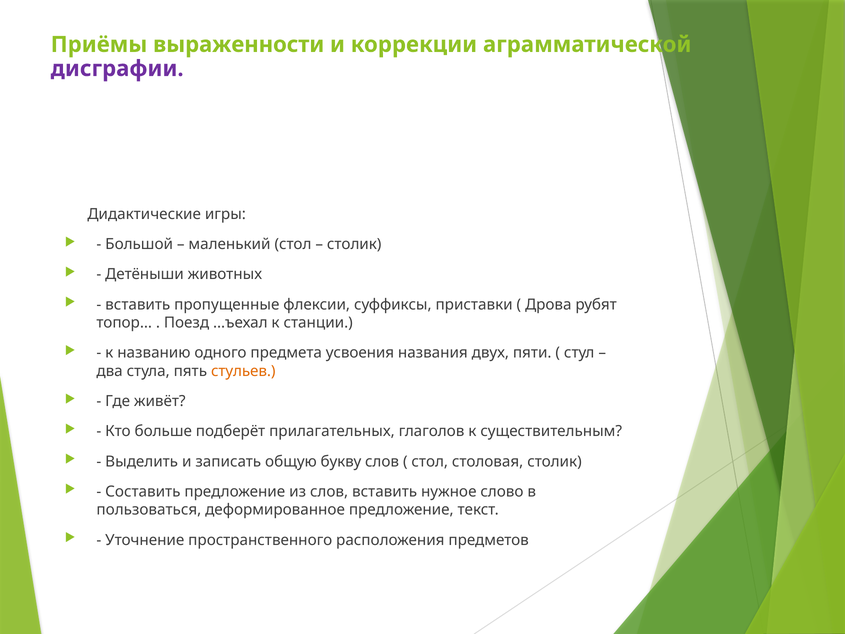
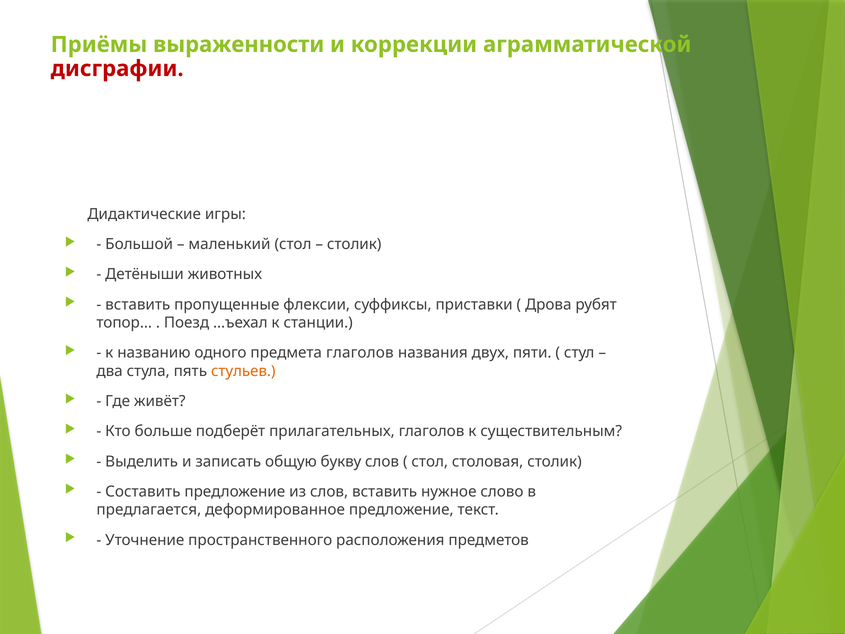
дисграфии colour: purple -> red (117, 69)
предмета усвоения: усвоения -> глаголов (360, 353)
пользоваться: пользоваться -> предлагается (149, 510)
